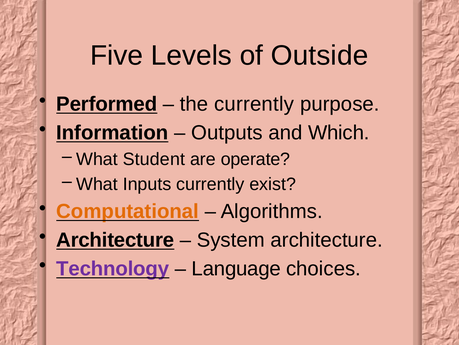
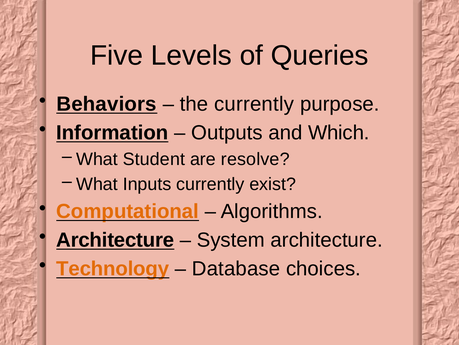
Outside: Outside -> Queries (320, 56)
Performed: Performed -> Behaviors (107, 104)
operate: operate -> resolve (255, 159)
Technology colour: purple -> orange (113, 268)
Language: Language -> Database (236, 268)
